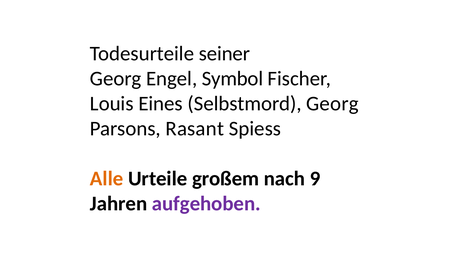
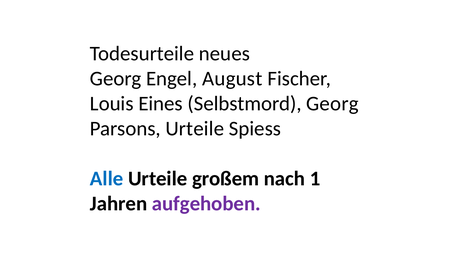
seiner: seiner -> neues (224, 54)
Symbol: Symbol -> August (232, 79)
Parsons Rasant: Rasant -> Urteile (195, 129)
Alle colour: orange -> blue (107, 179)
9: 9 -> 1 (315, 179)
